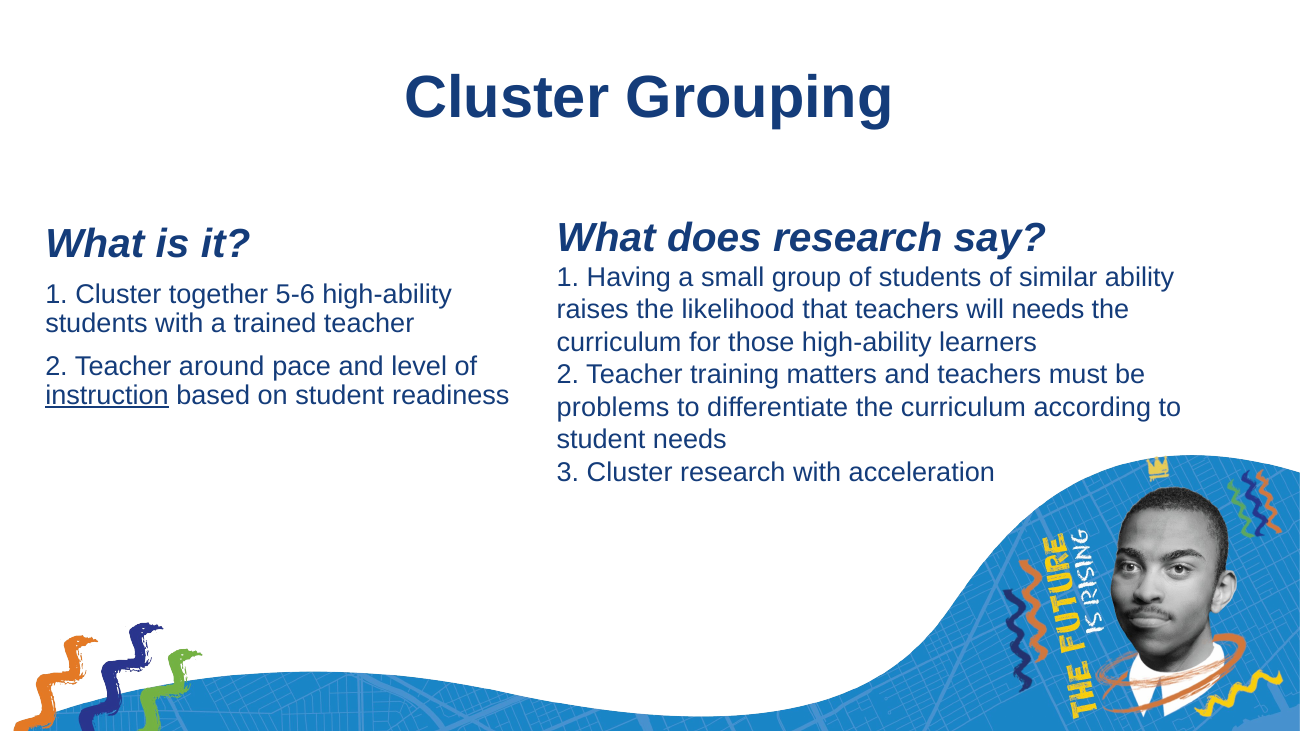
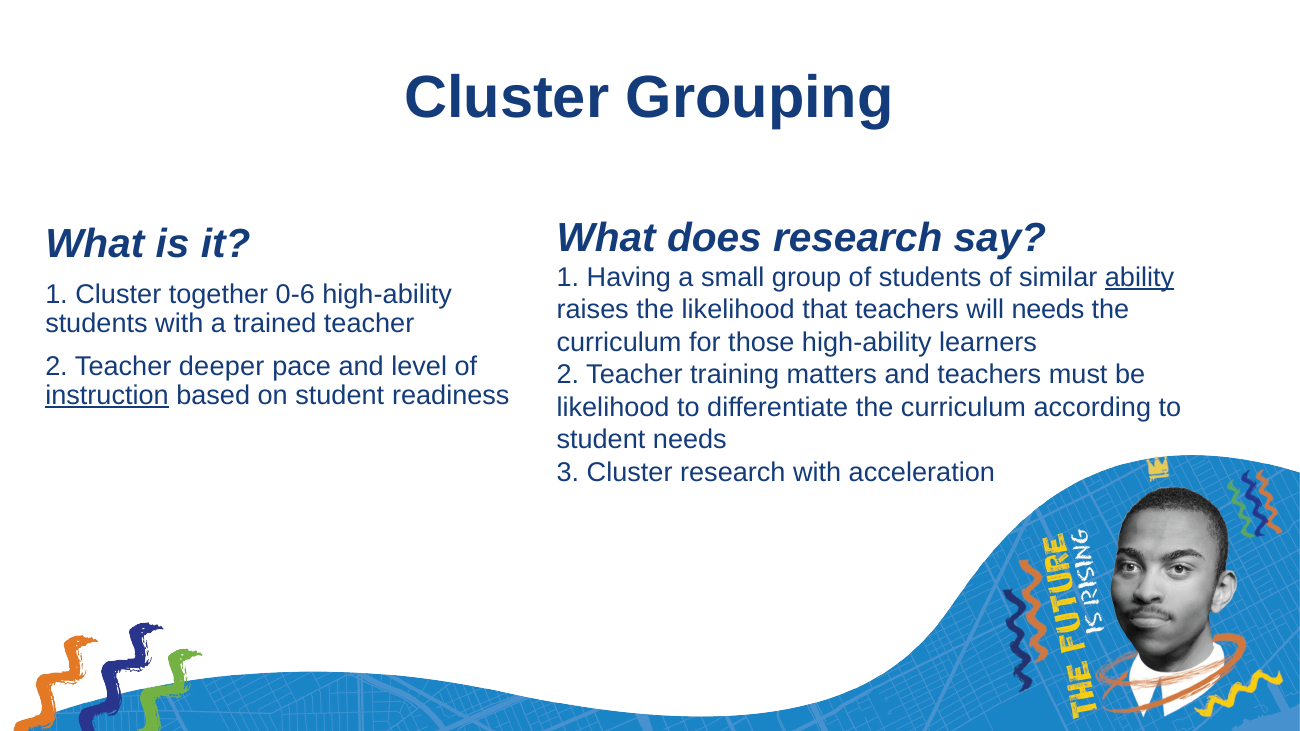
ability underline: none -> present (1140, 278)
5-6: 5-6 -> 0-6 (295, 294)
around: around -> deeper (222, 366)
problems: problems -> likelihood (613, 408)
